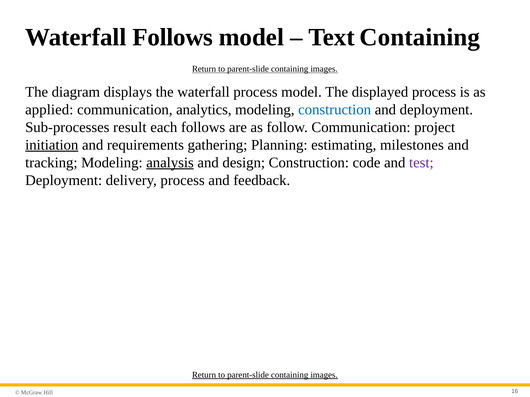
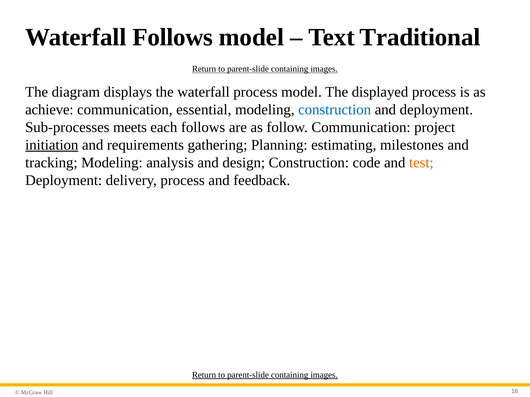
Text Containing: Containing -> Traditional (420, 37)
applied: applied -> achieve (49, 110)
analytics: analytics -> essential (204, 110)
result: result -> meets (130, 127)
analysis underline: present -> none (170, 163)
test colour: purple -> orange (421, 163)
